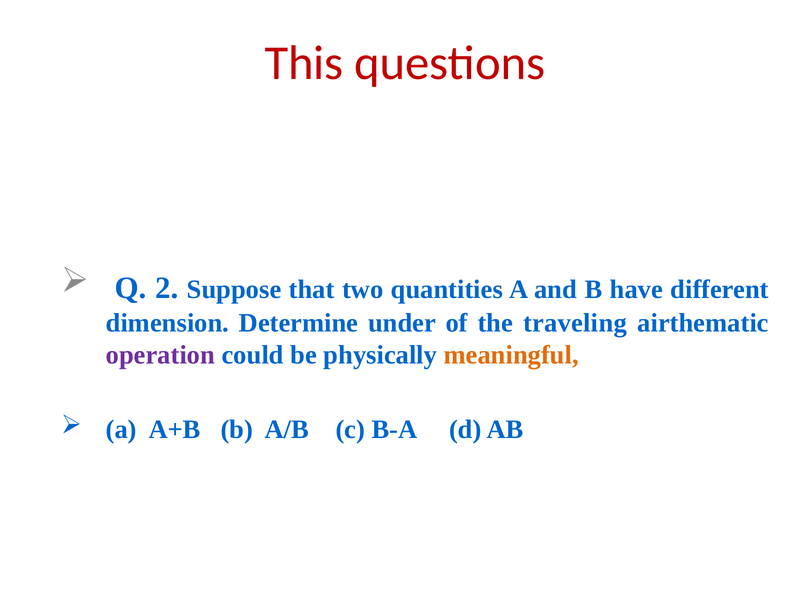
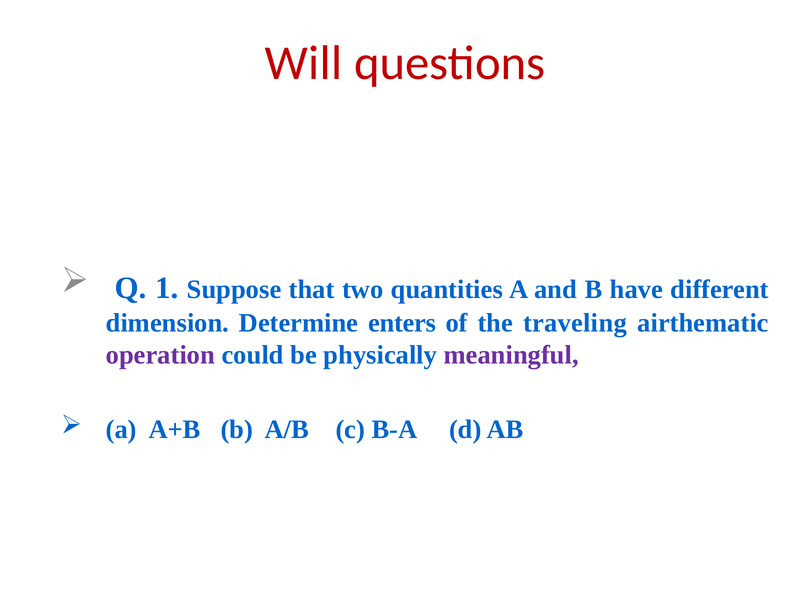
This: This -> Will (304, 63)
2: 2 -> 1 (167, 288)
under: under -> enters (402, 323)
meaningful colour: orange -> purple (511, 355)
